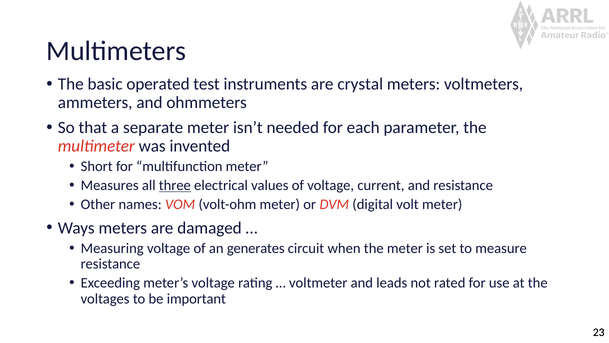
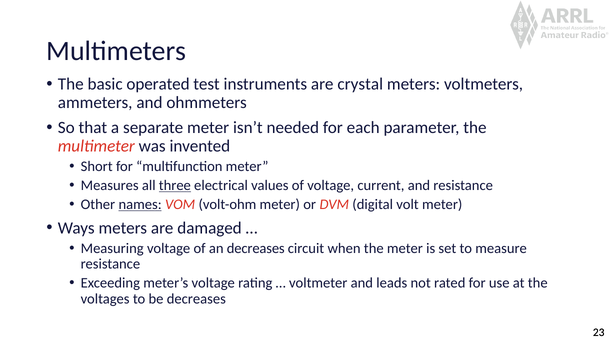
names underline: none -> present (140, 204)
an generates: generates -> decreases (256, 248)
be important: important -> decreases (196, 298)
